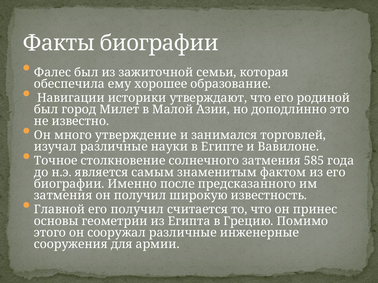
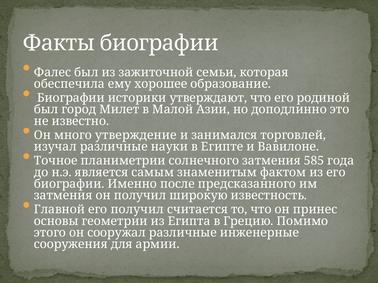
Навигации: Навигации -> Биографии (71, 98)
столкновение: столкновение -> планиметрии (123, 161)
